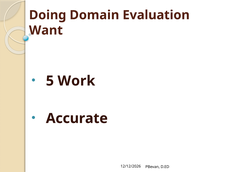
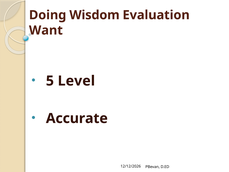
Domain: Domain -> Wisdom (94, 15)
Work: Work -> Level (76, 81)
